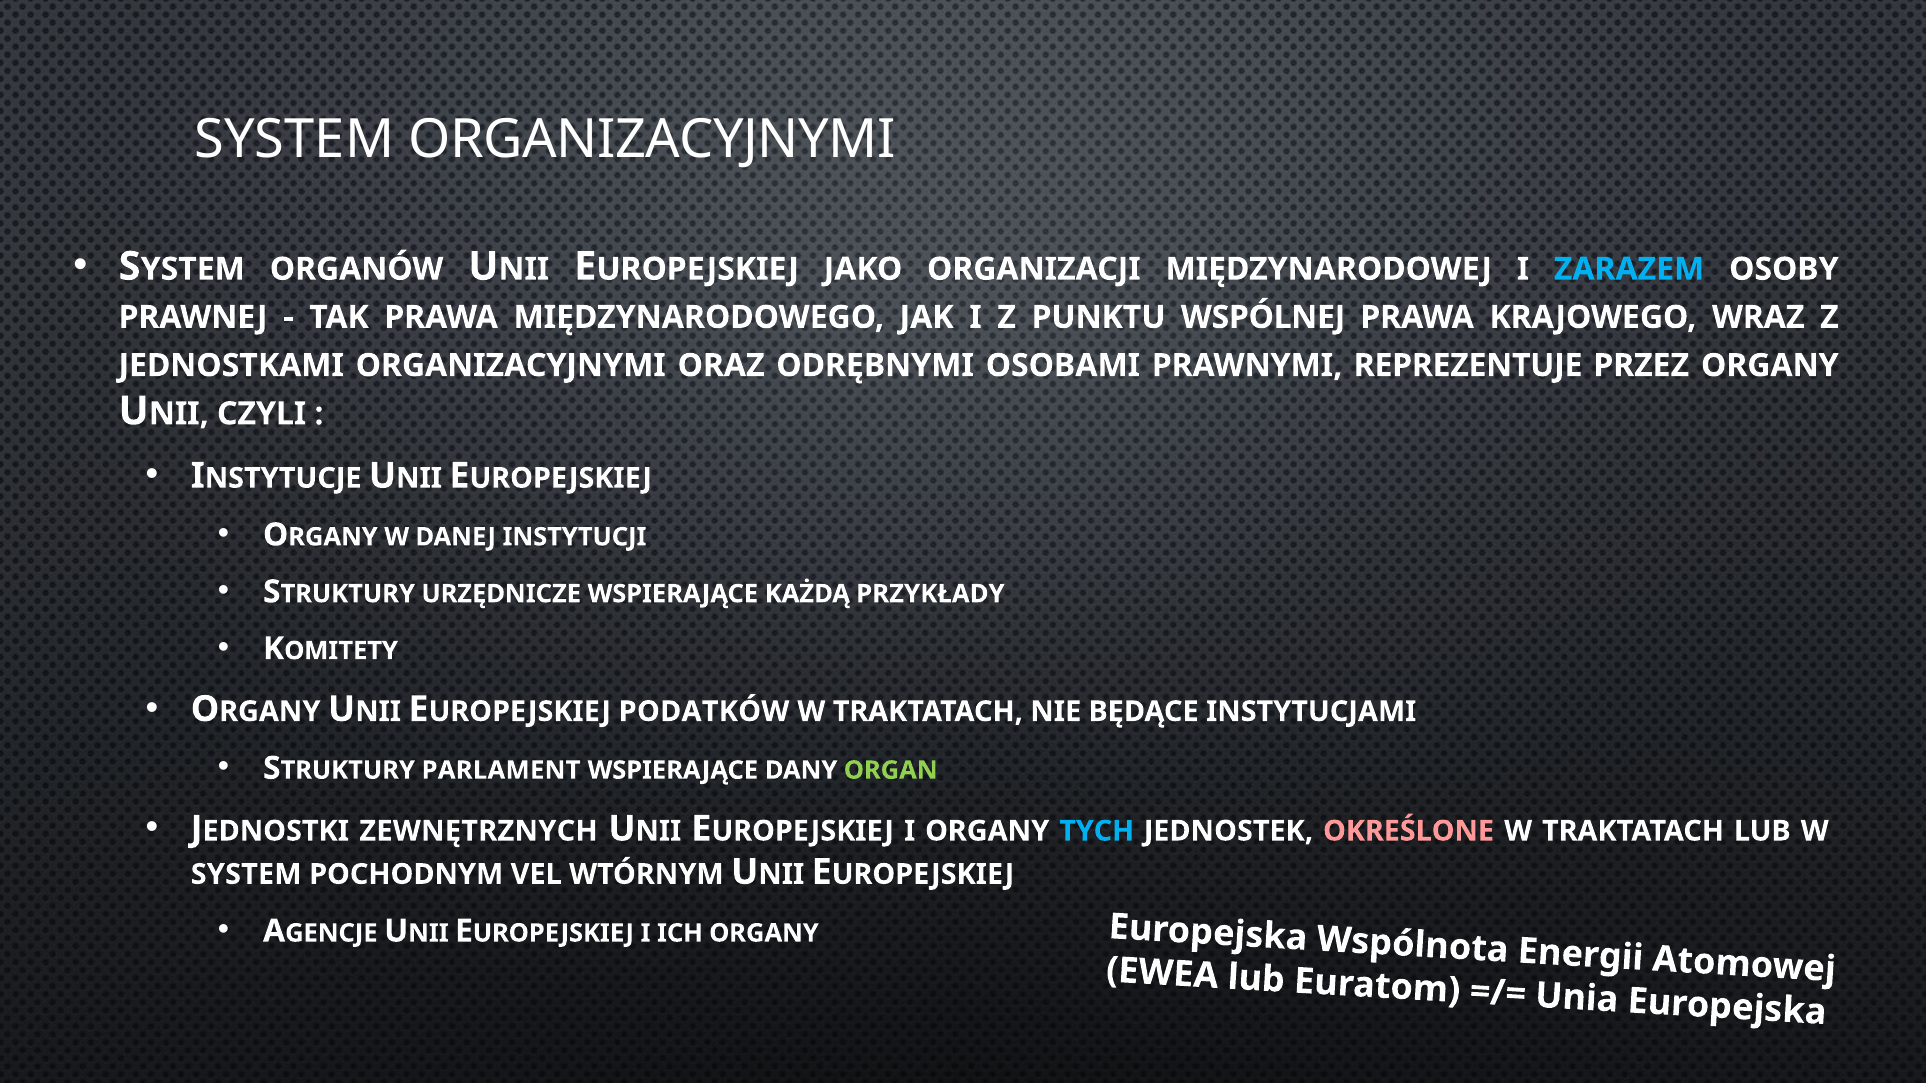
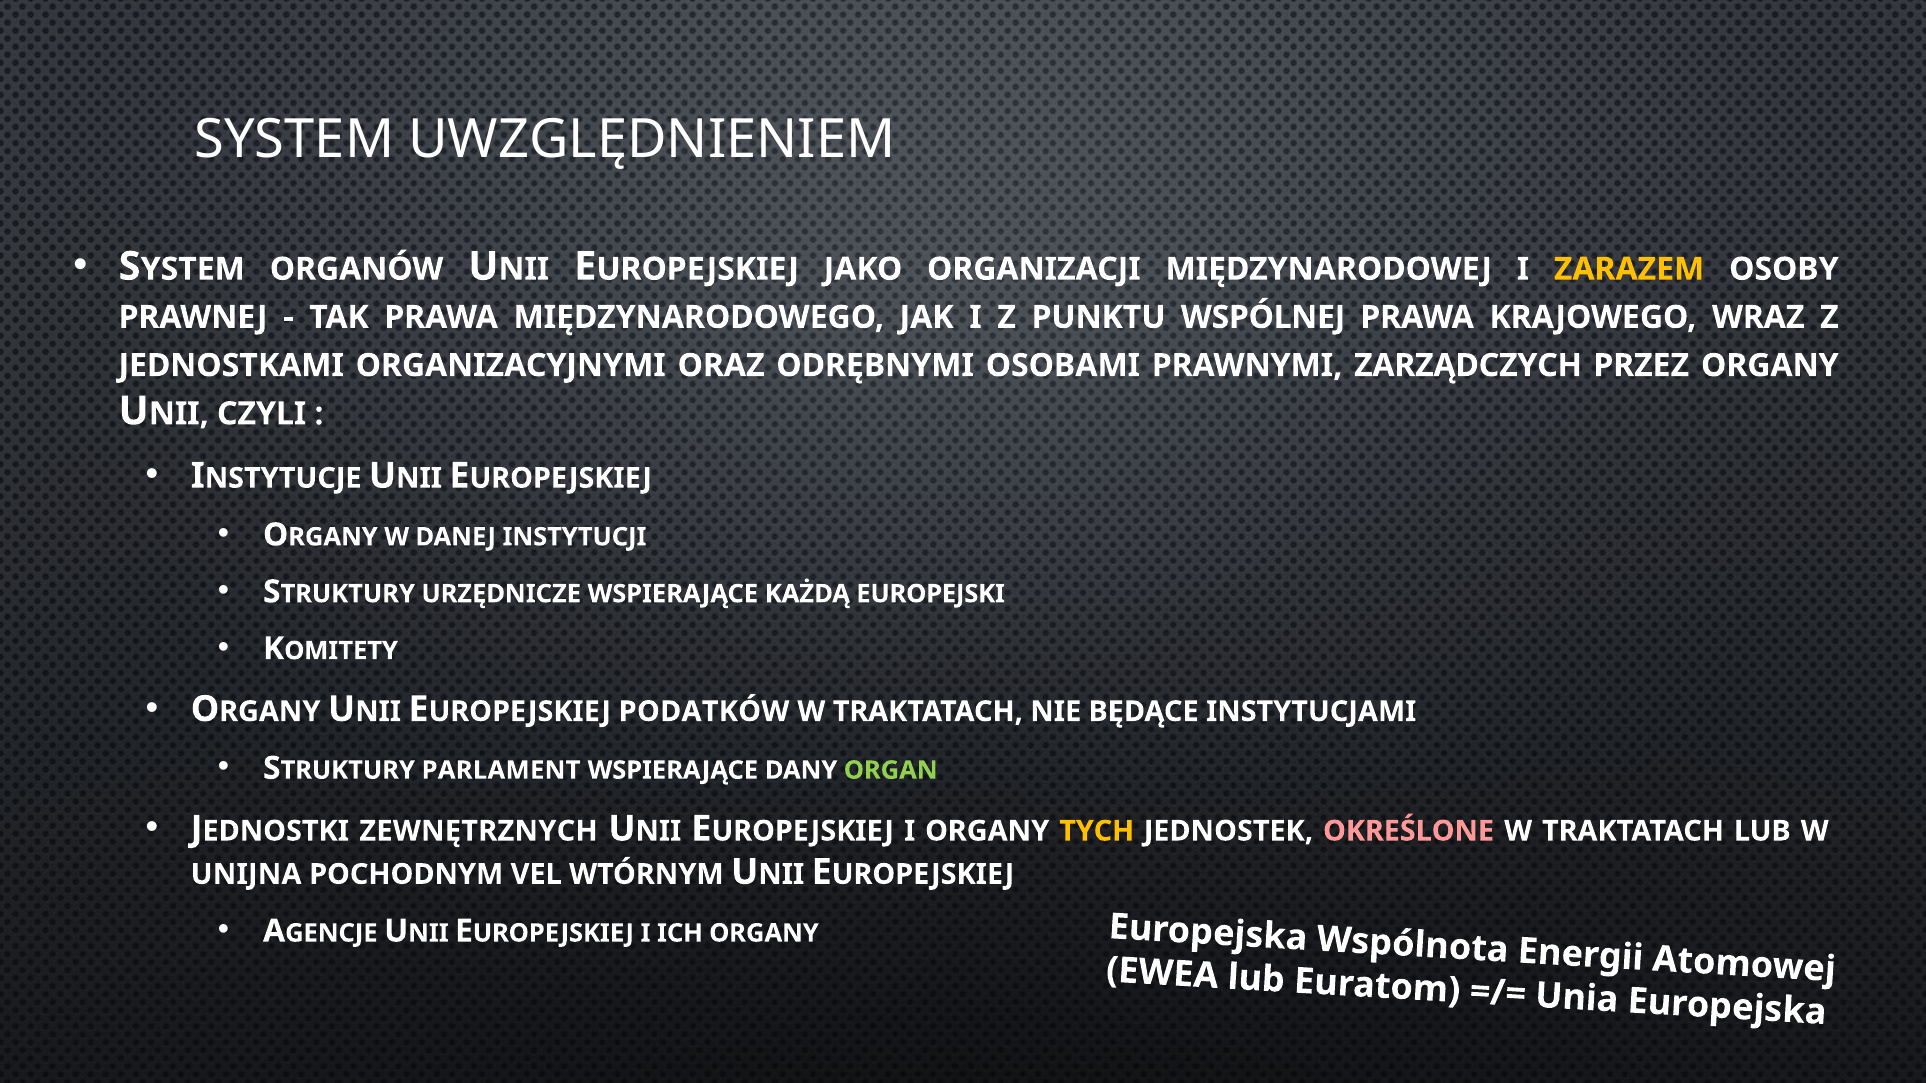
SYSTEM ORGANIZACYJNYMI: ORGANIZACYJNYMI -> UWZGLĘDNIENIEM (652, 140)
ZARAZEM colour: light blue -> yellow (1629, 269)
REPREZENTUJE: REPREZENTUJE -> ZARZĄDCZYCH (1468, 366)
PRZYKŁADY: PRZYKŁADY -> EUROPEJSKI (931, 594)
TYCH colour: light blue -> yellow (1097, 831)
SYSTEM: SYSTEM -> UNIJNA (246, 875)
